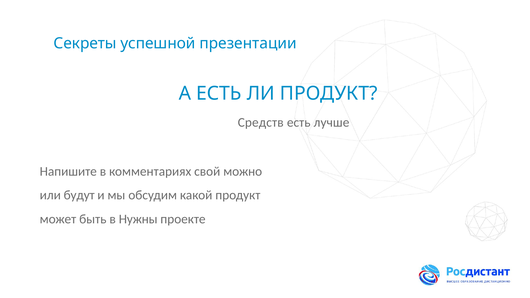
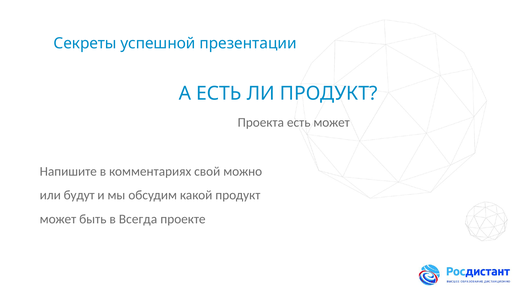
Средств: Средств -> Проекта (261, 123)
есть лучше: лучше -> может (332, 123)
Нужны: Нужны -> Всегда (138, 219)
